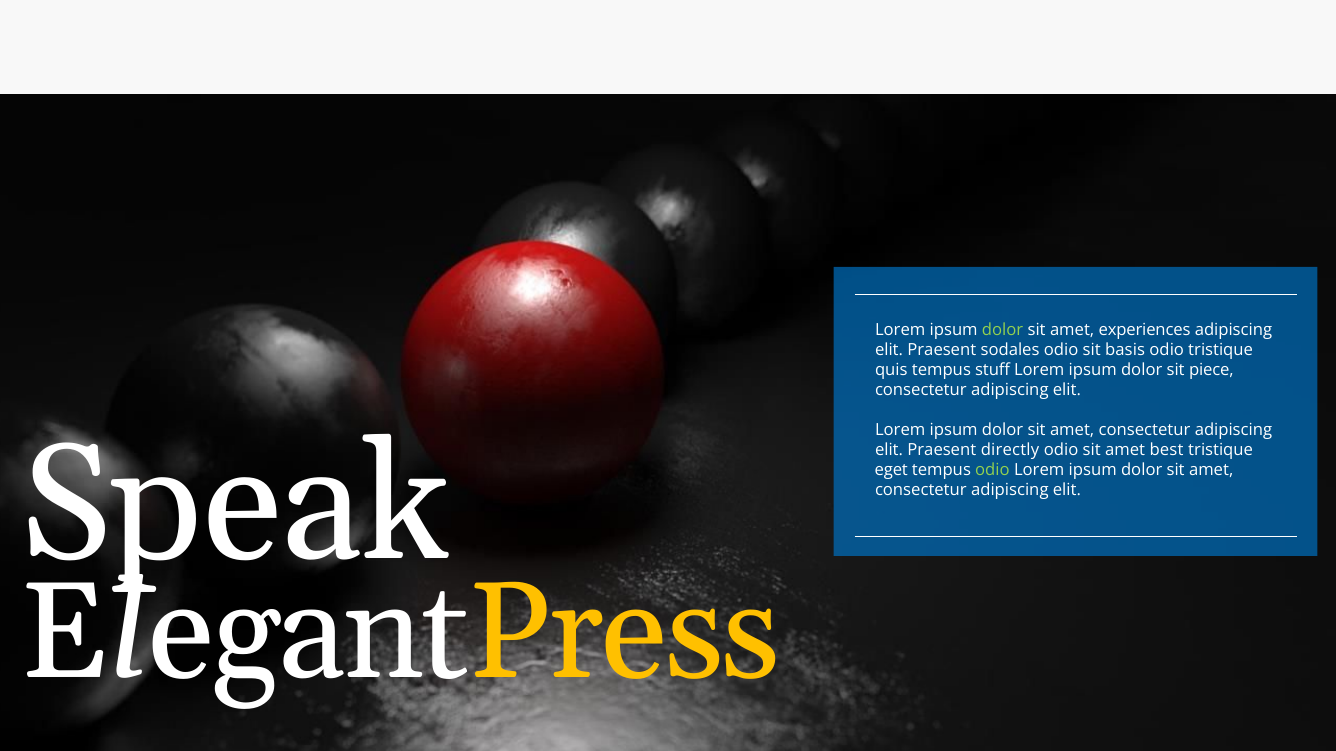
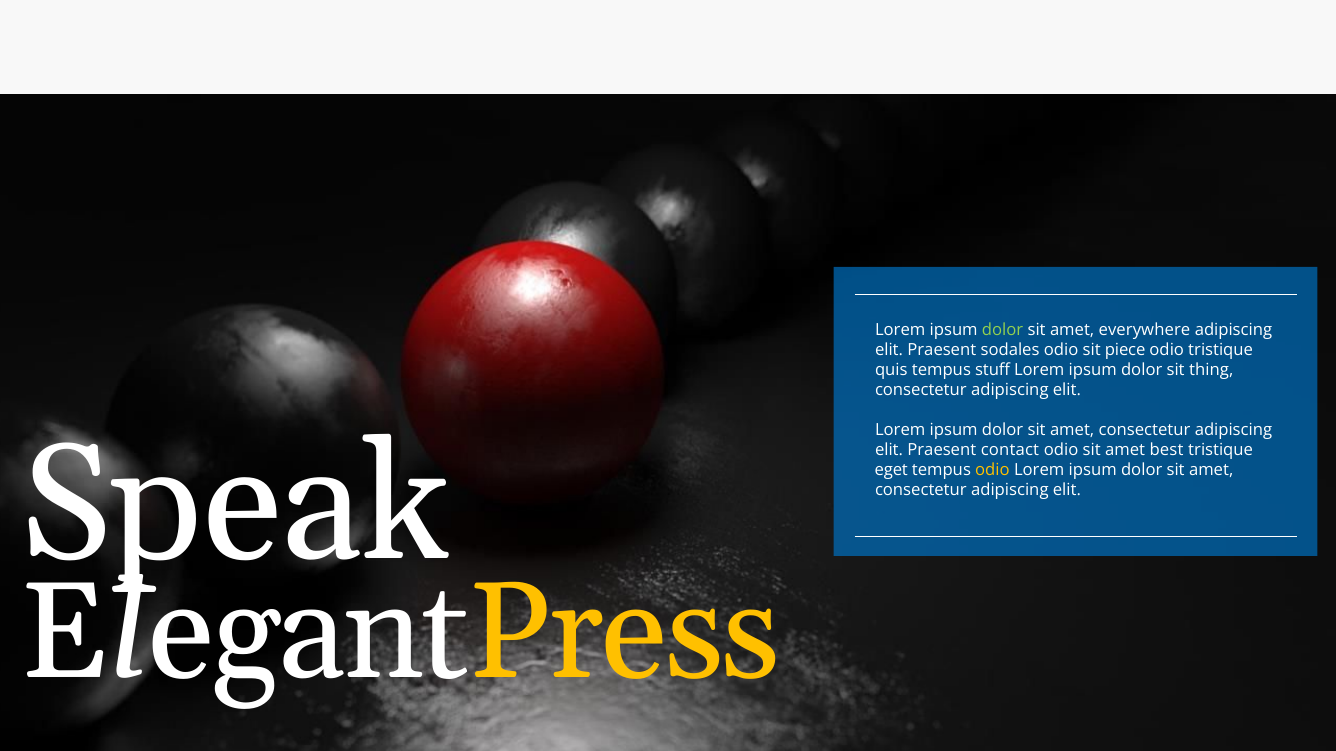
experiences: experiences -> everywhere (1144, 330)
basis: basis -> piece (1125, 350)
piece: piece -> thing (1211, 370)
directly: directly -> contact (1010, 450)
odio colour: light green -> yellow (992, 470)
